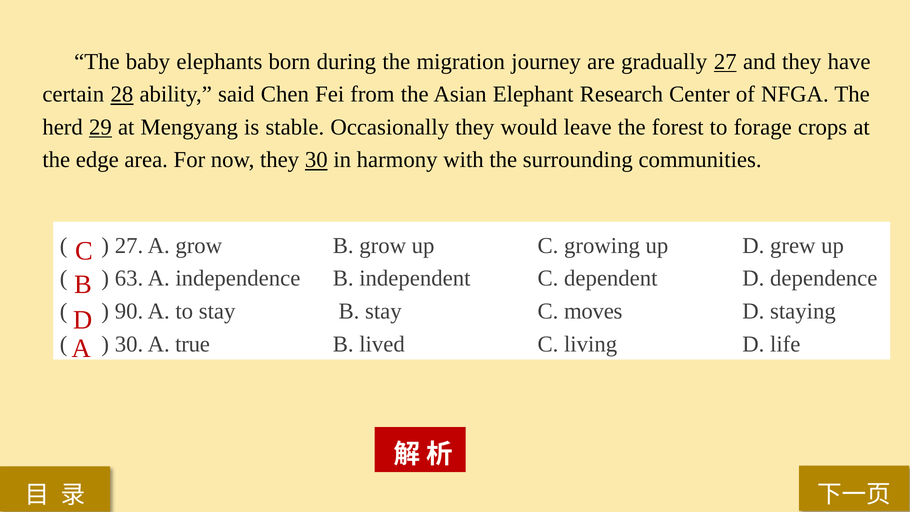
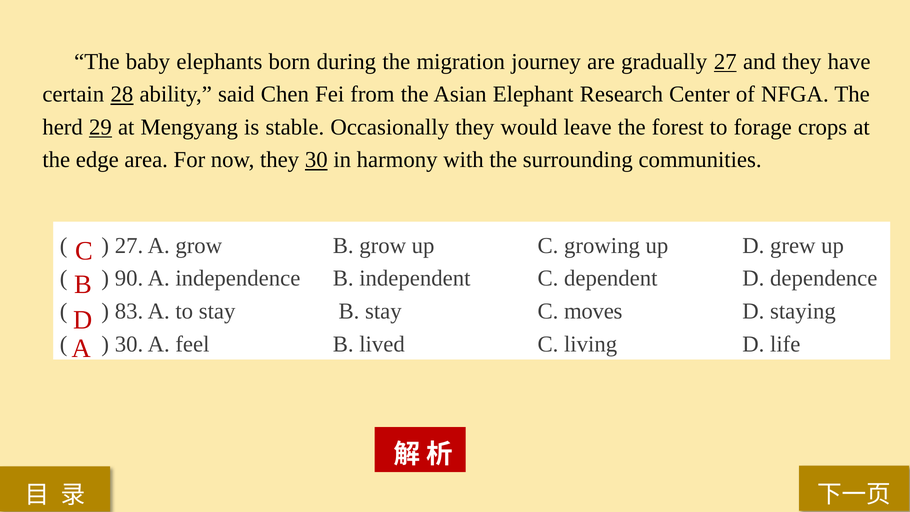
63: 63 -> 90 (129, 278)
90: 90 -> 83 (129, 311)
true: true -> feel (192, 344)
